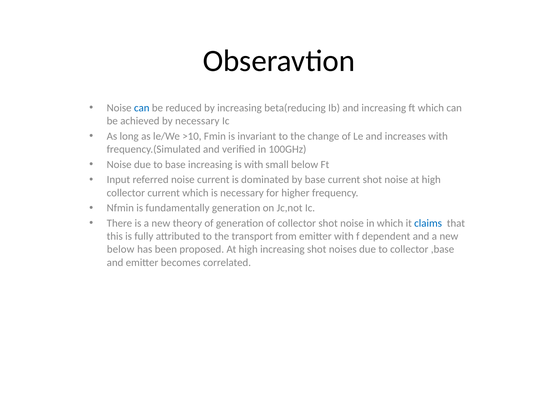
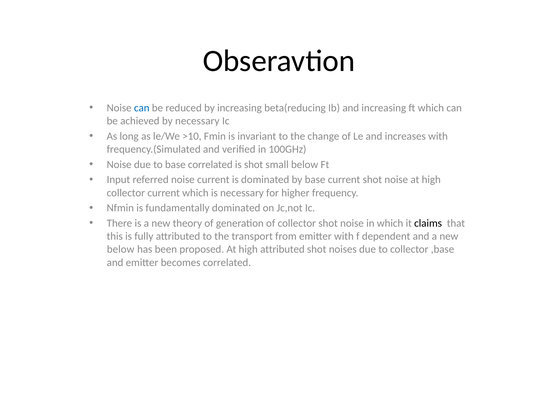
base increasing: increasing -> correlated (210, 164)
is with: with -> shot (254, 164)
fundamentally generation: generation -> dominated (236, 208)
claims colour: blue -> black (428, 223)
high increasing: increasing -> attributed (282, 249)
